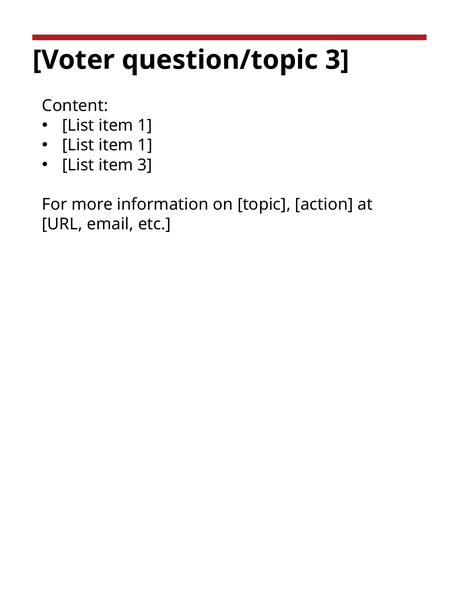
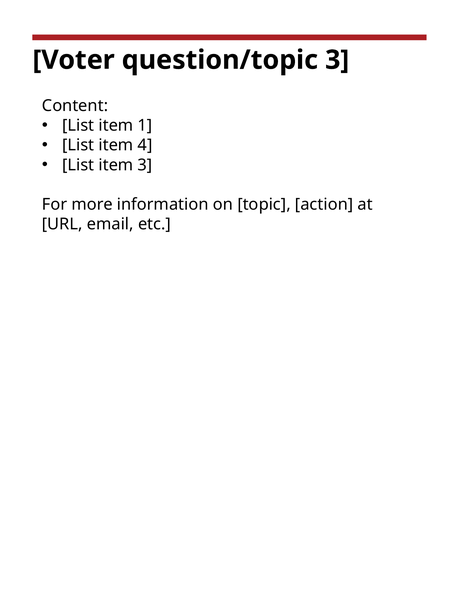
1: 1 -> 4 (145, 145)
